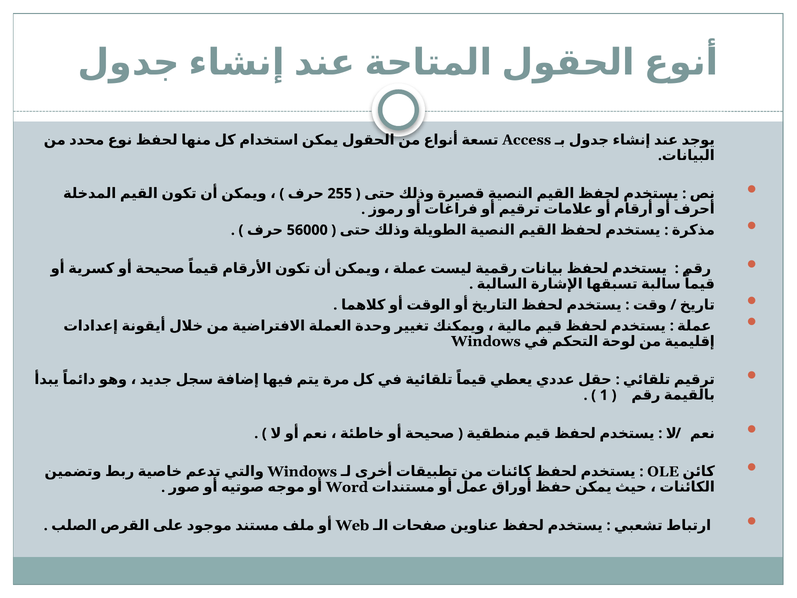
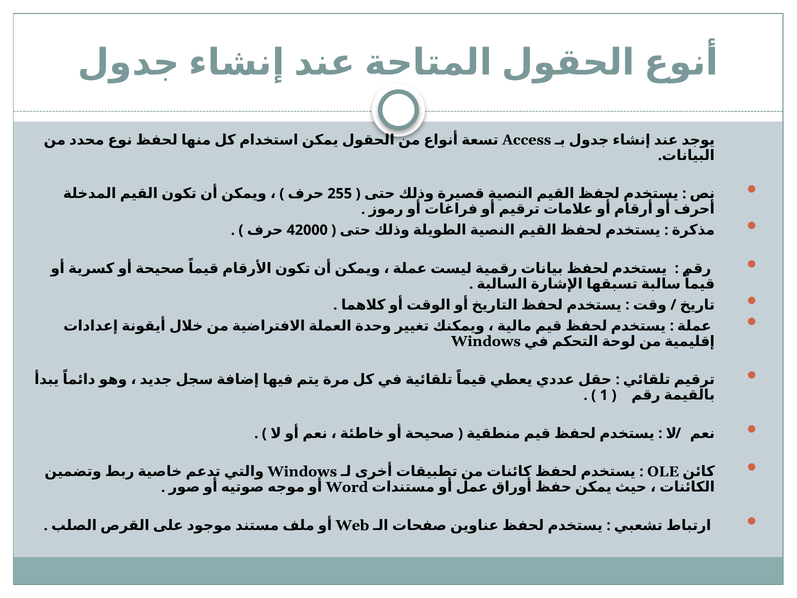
56000: 56000 -> 42000 (307, 230)
